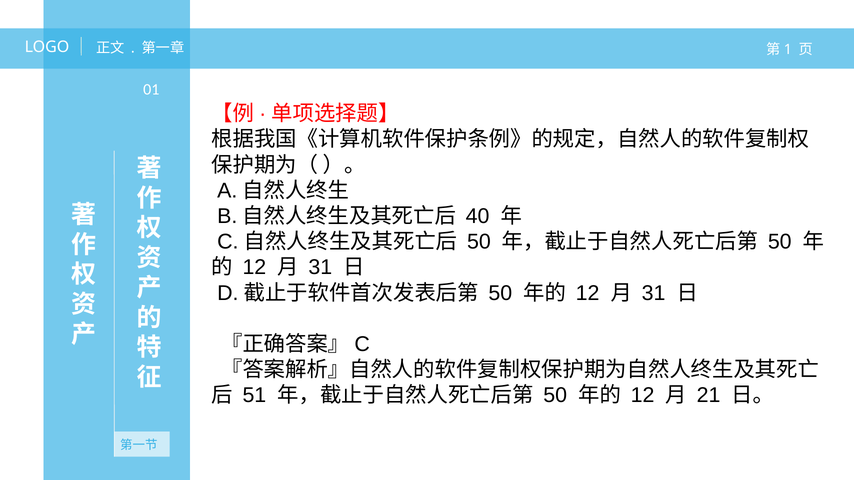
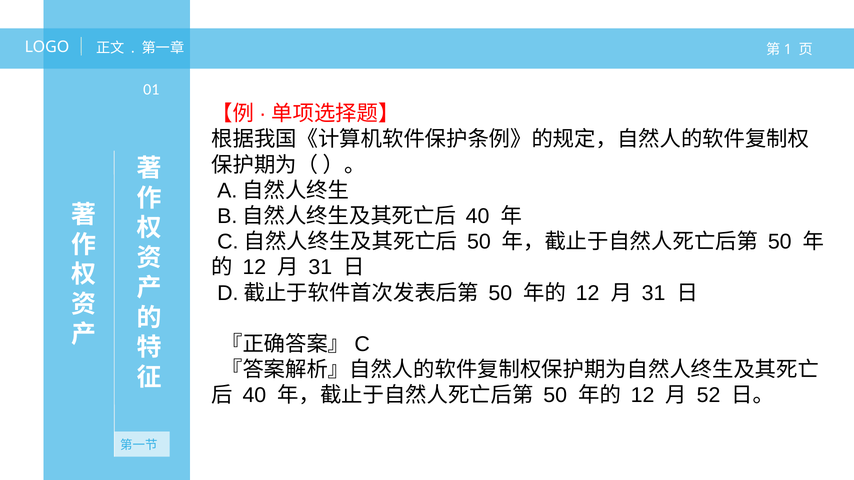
51: 51 -> 40 (254, 396)
21: 21 -> 52 (709, 396)
